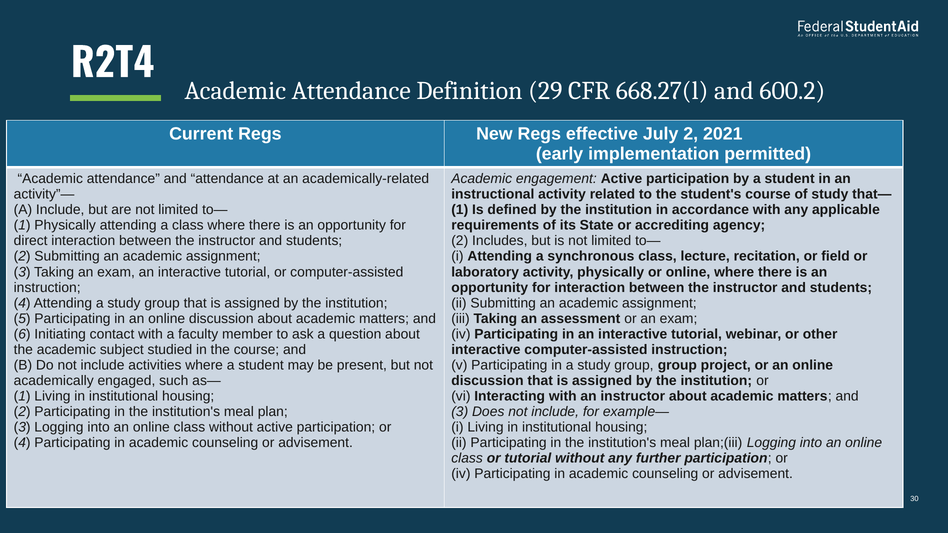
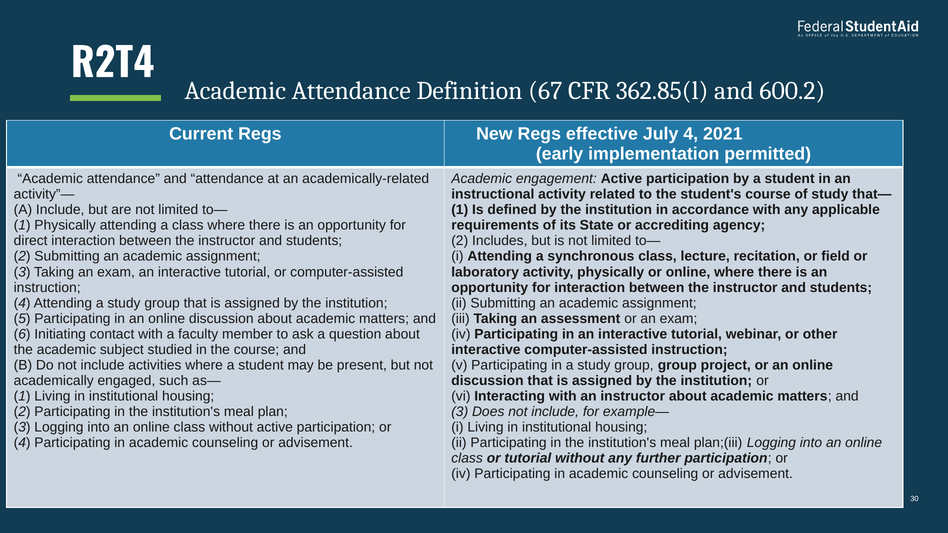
29: 29 -> 67 (545, 91)
668.27(l: 668.27(l -> 362.85(l (662, 91)
July 2: 2 -> 4 (691, 134)
